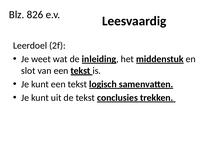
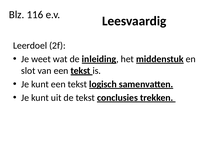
826: 826 -> 116 (35, 15)
